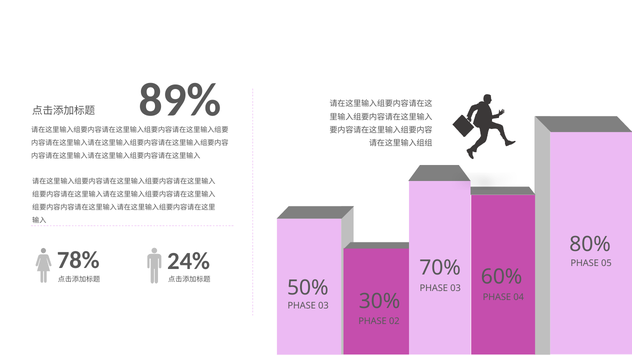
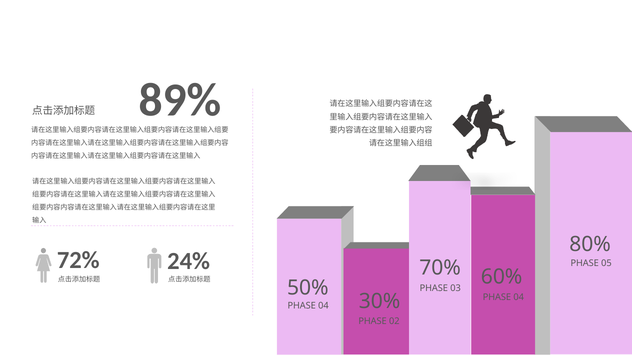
78%: 78% -> 72% (78, 261)
03: 03 -> 04 (323, 306)
